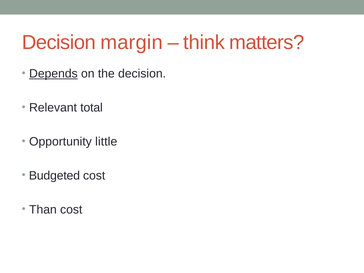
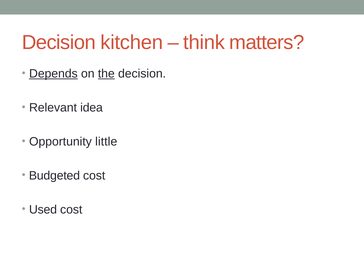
margin: margin -> kitchen (132, 42)
the underline: none -> present (106, 74)
total: total -> idea (92, 108)
Than: Than -> Used (43, 210)
